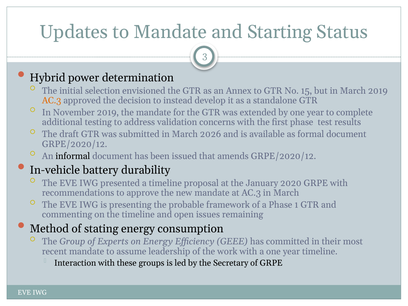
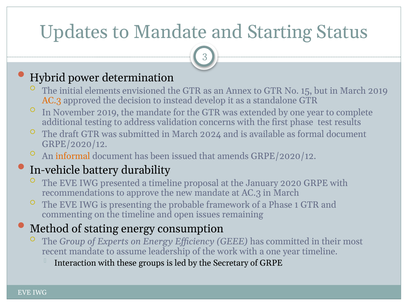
selection: selection -> elements (103, 91)
2026: 2026 -> 2024 (211, 134)
informal colour: black -> orange (73, 156)
